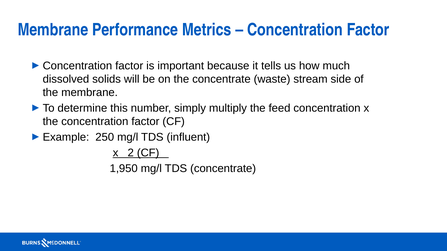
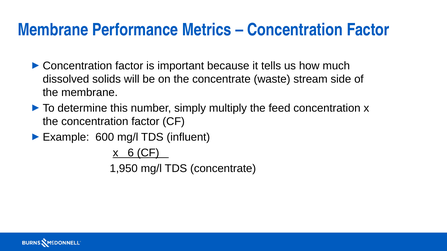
250: 250 -> 600 (105, 137)
2: 2 -> 6 (131, 153)
